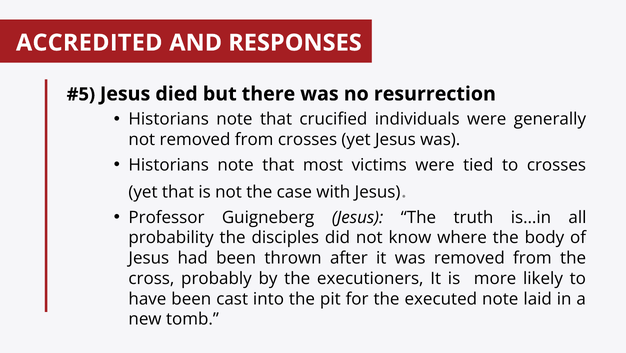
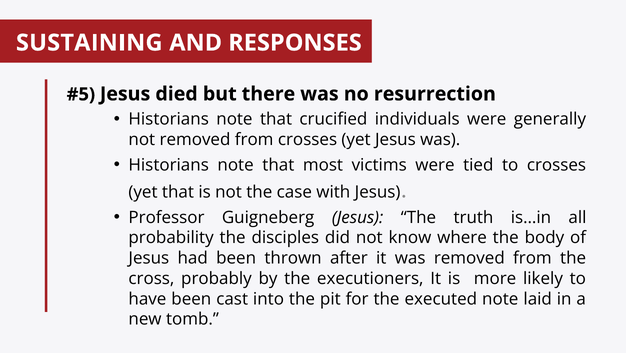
ACCREDITED: ACCREDITED -> SUSTAINING (89, 43)
